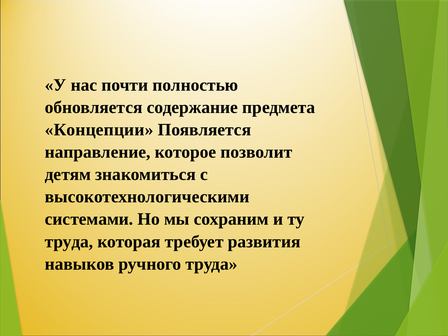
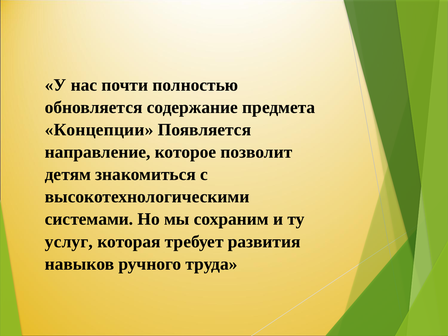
труда: труда -> услуг (69, 242)
